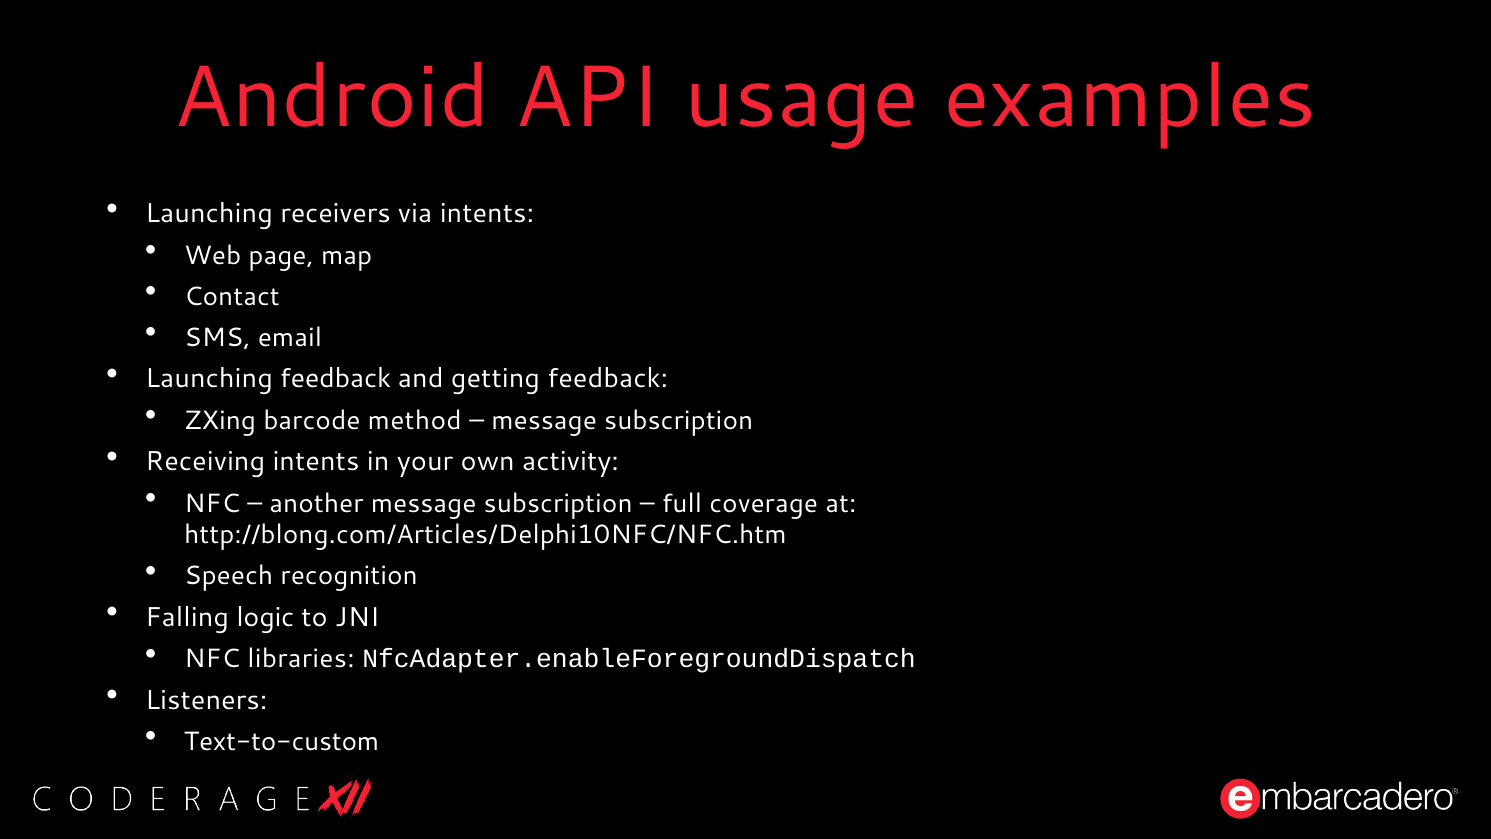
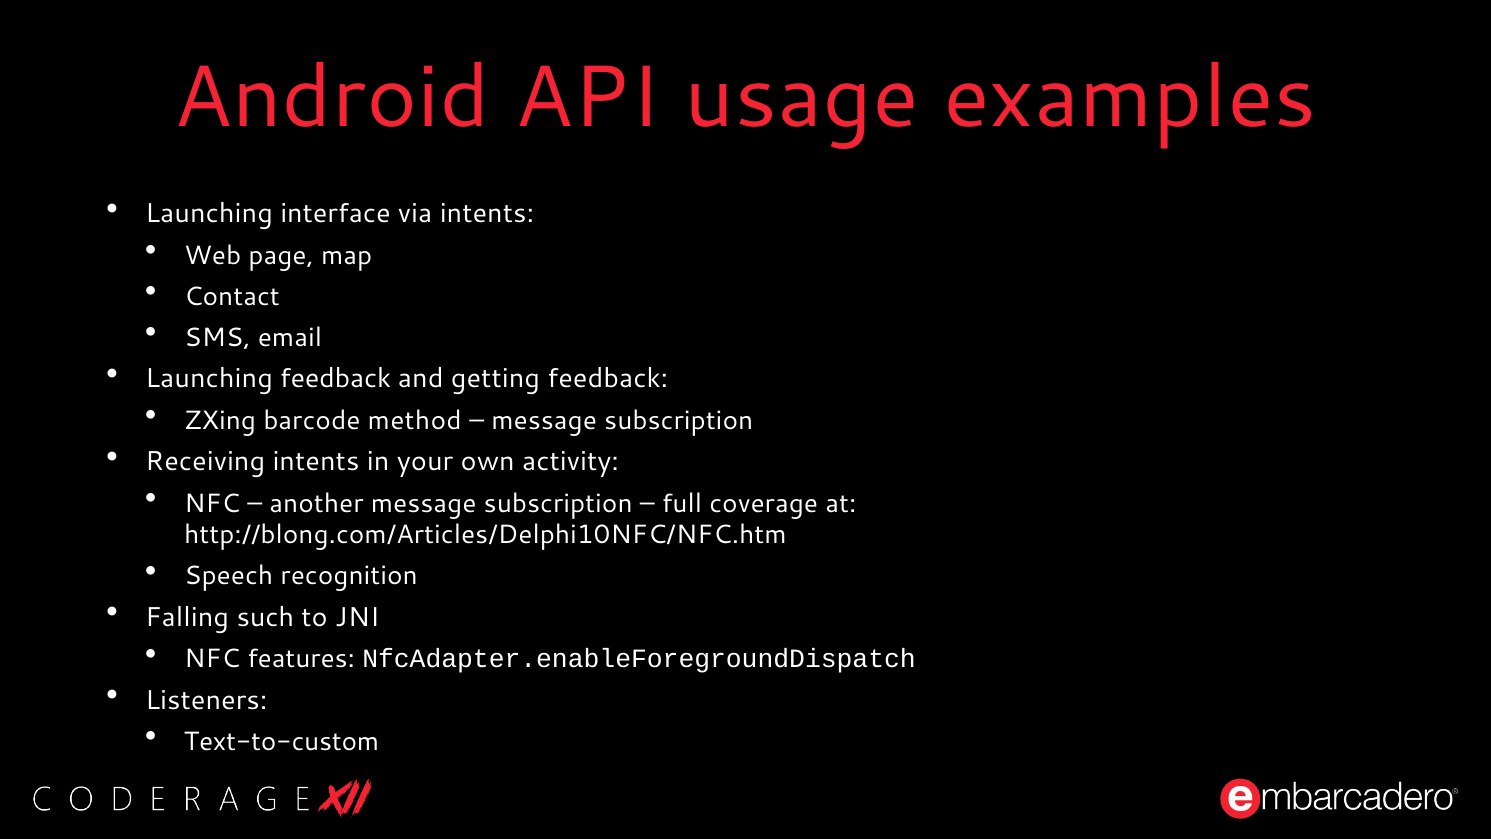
receivers: receivers -> interface (335, 214)
logic: logic -> such (265, 617)
libraries: libraries -> features (301, 659)
